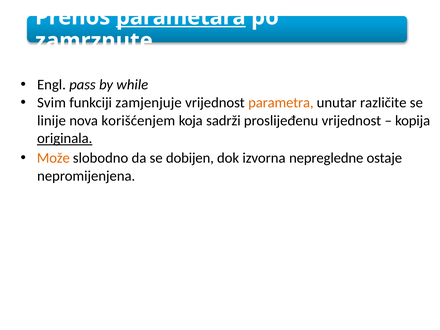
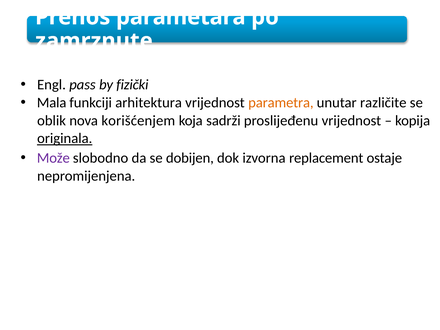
parametara underline: present -> none (181, 17)
while: while -> fizički (132, 85)
Svim: Svim -> Mala (52, 103)
zamjenjuje: zamjenjuje -> arhitektura (149, 103)
linije: linije -> oblik (52, 121)
Može colour: orange -> purple (53, 158)
nepregledne: nepregledne -> replacement (326, 158)
